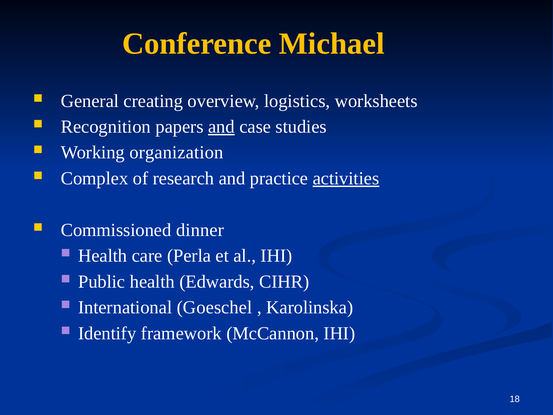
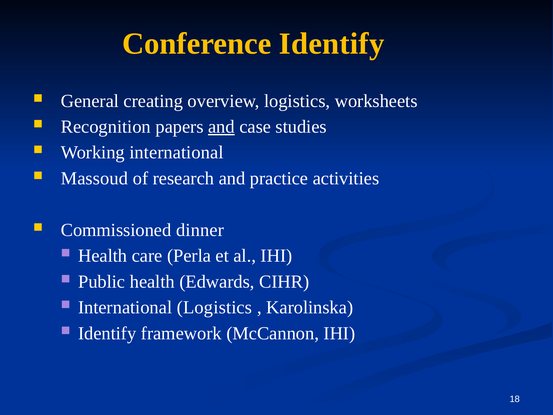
Conference Michael: Michael -> Identify (332, 44)
Working organization: organization -> international (176, 152)
Complex: Complex -> Massoud (94, 178)
activities underline: present -> none (346, 178)
International Goeschel: Goeschel -> Logistics (215, 307)
